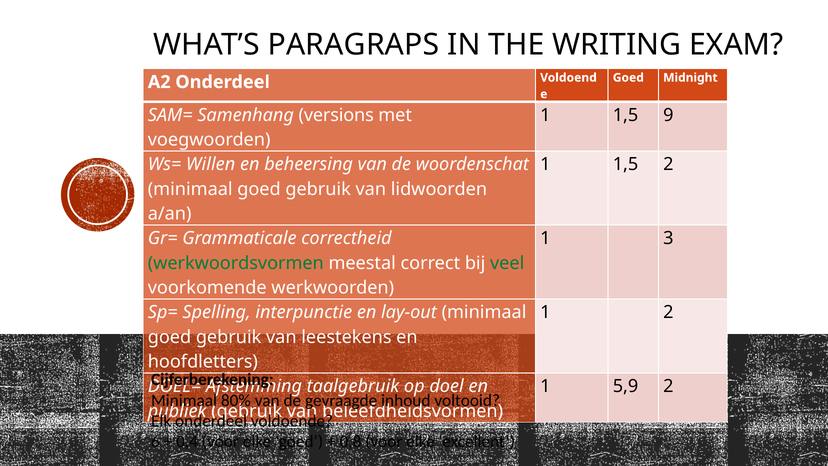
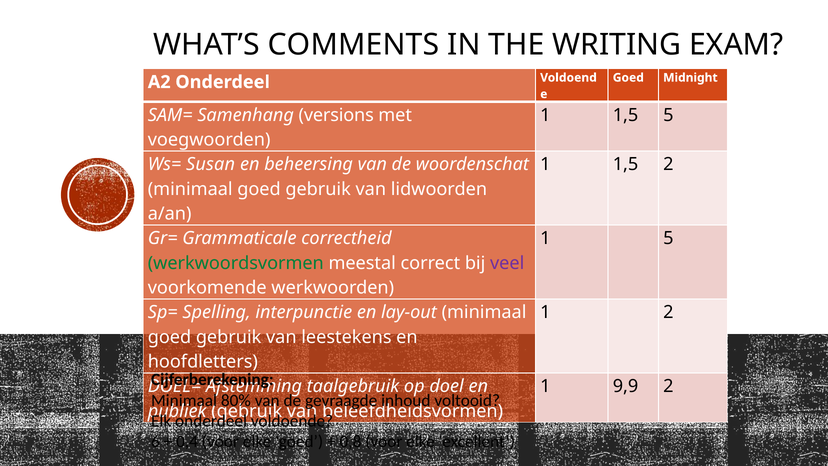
PARAGRAPS: PARAGRAPS -> COMMENTS (354, 45)
1,5 9: 9 -> 5 (668, 115)
Willen: Willen -> Susan (211, 164)
1 3: 3 -> 5 (668, 238)
veel colour: green -> purple (507, 263)
5,9: 5,9 -> 9,9 (626, 386)
